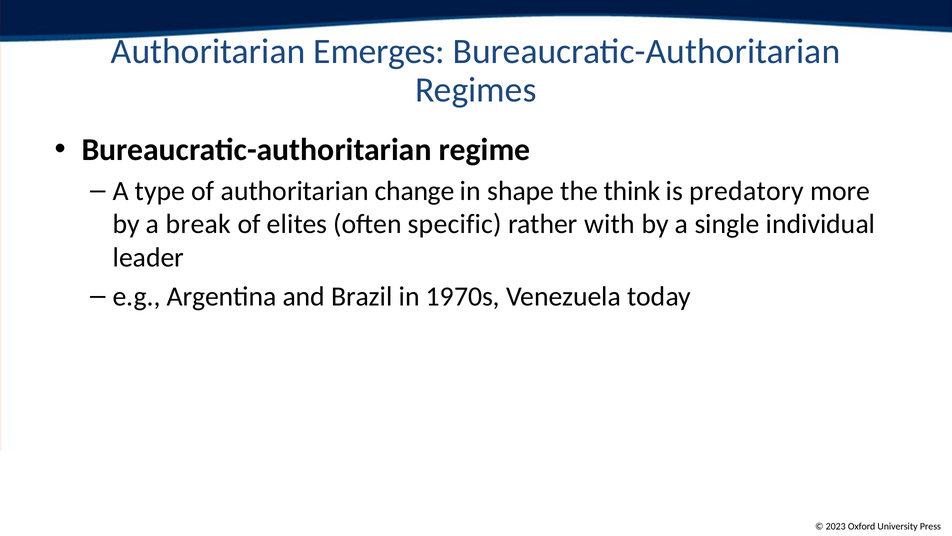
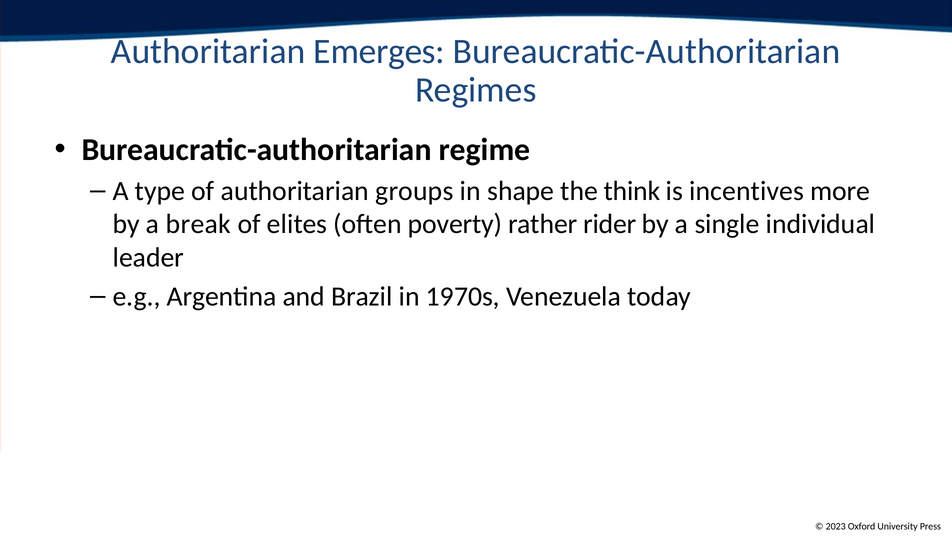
change: change -> groups (414, 191)
predatory: predatory -> incentives (747, 191)
specific: specific -> poverty (455, 224)
with: with -> rider (610, 224)
